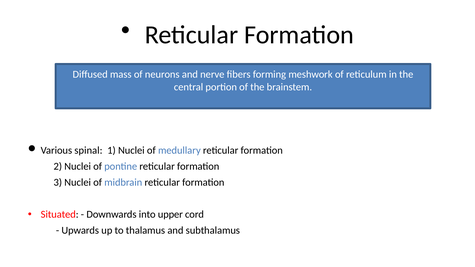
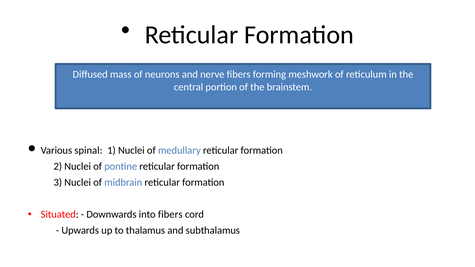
into upper: upper -> fibers (170, 215)
